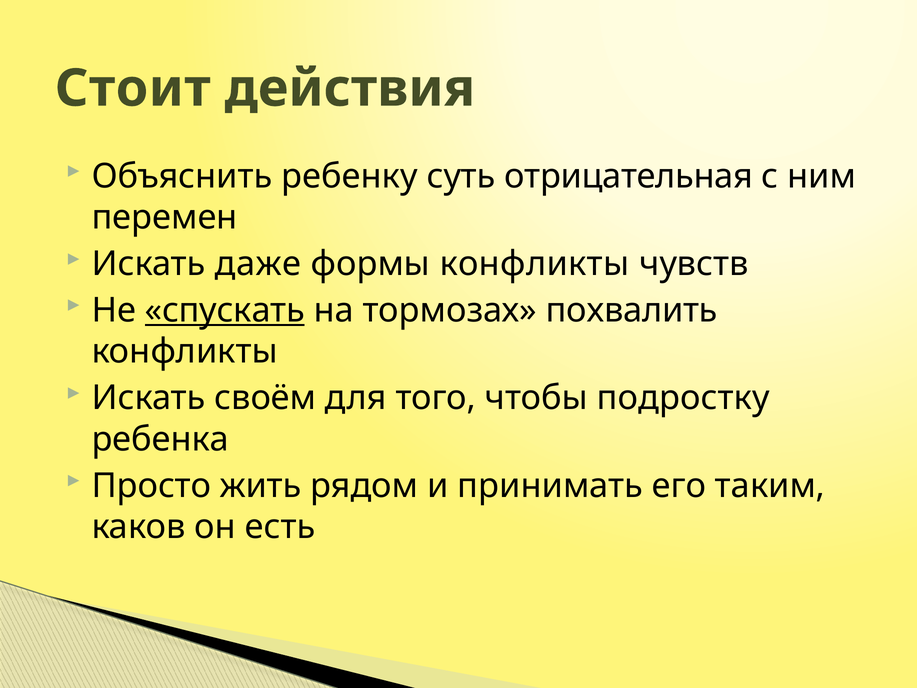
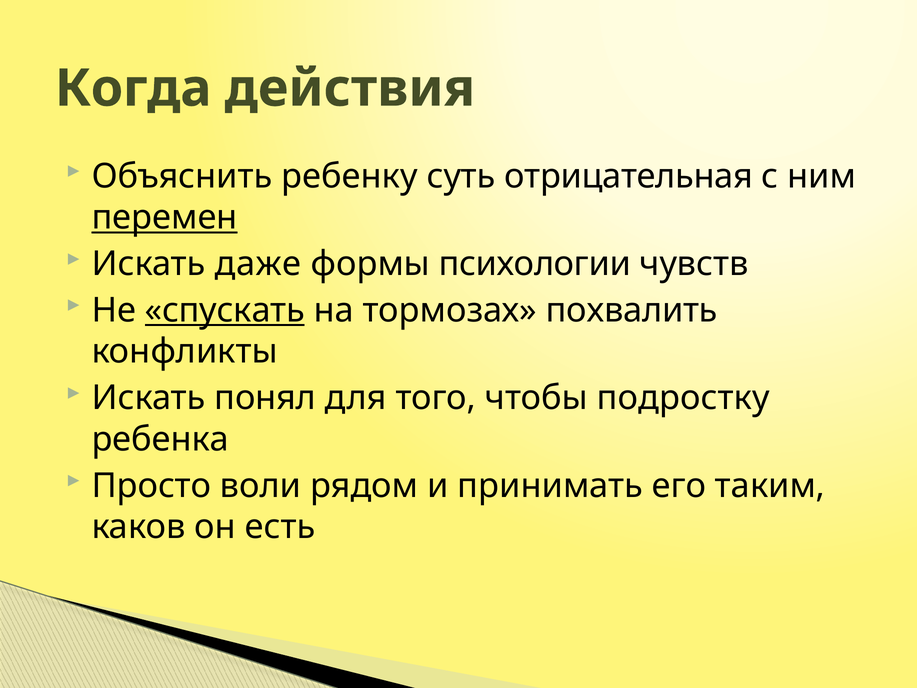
Стоит: Стоит -> Когда (133, 88)
перемен underline: none -> present (165, 217)
формы конфликты: конфликты -> психологии (535, 264)
своём: своём -> понял (265, 398)
жить: жить -> воли (261, 486)
